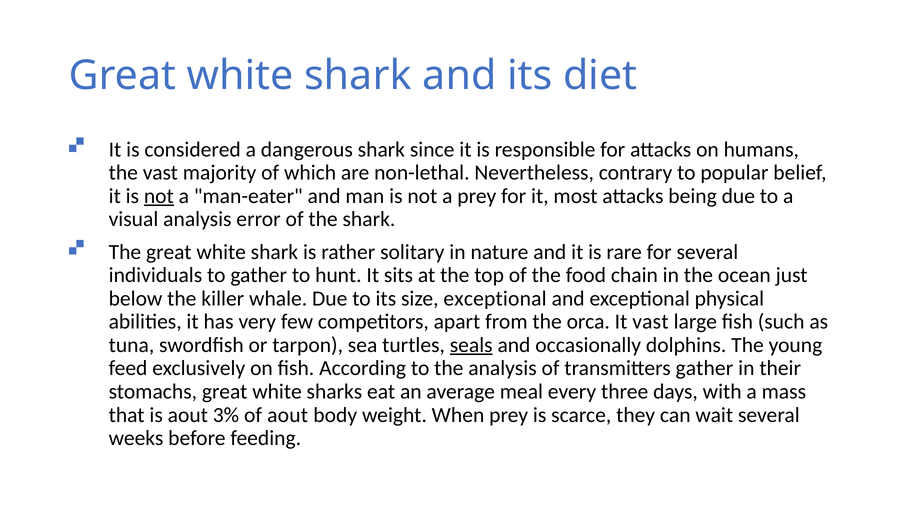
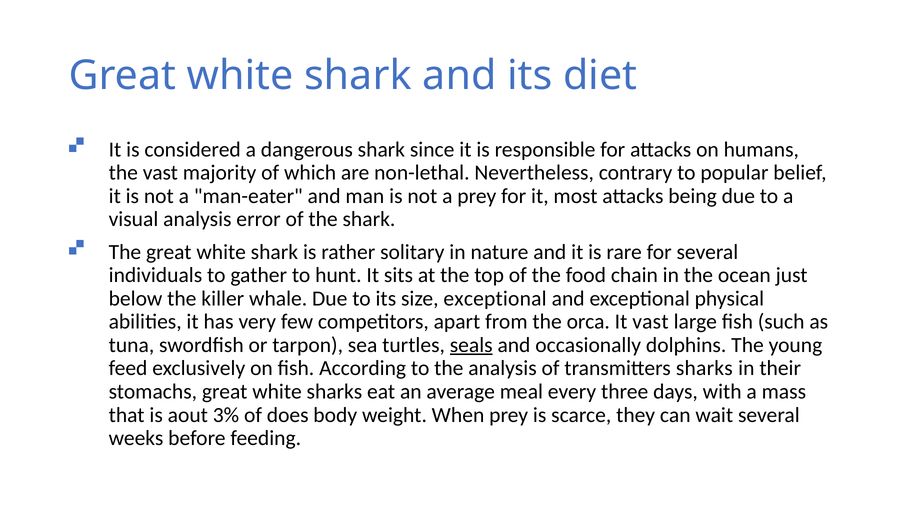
not underline: present -> none (159, 196)
transmitters gather: gather -> sharks (704, 369)
of aout: aout -> does (288, 415)
